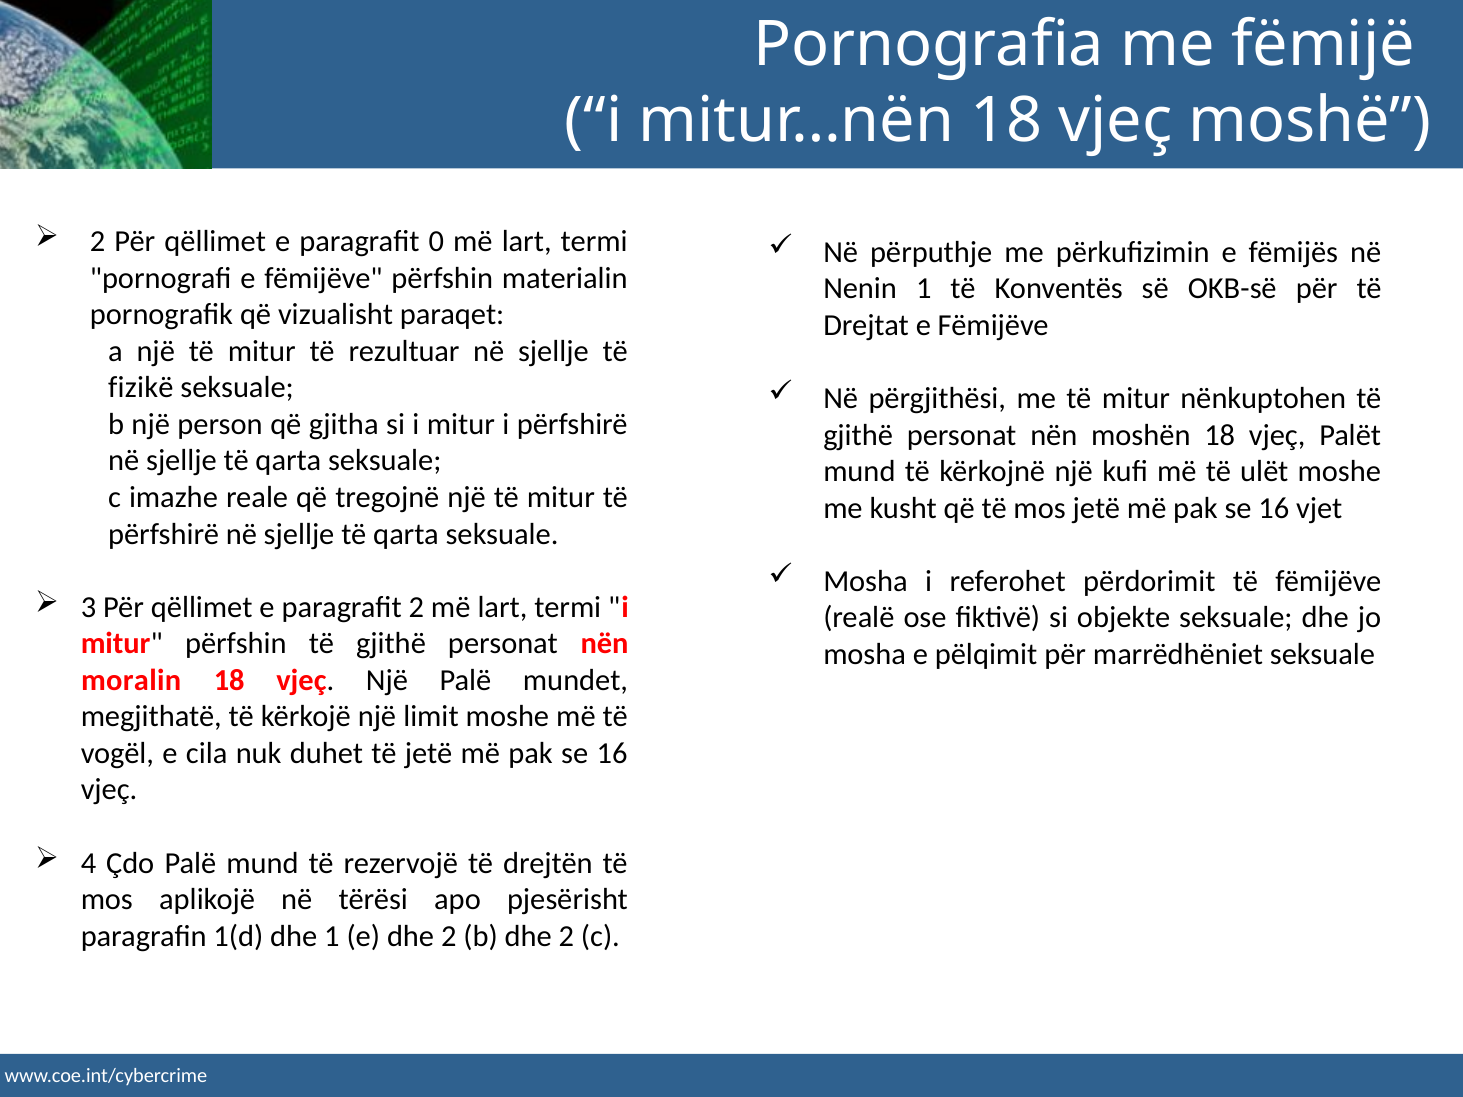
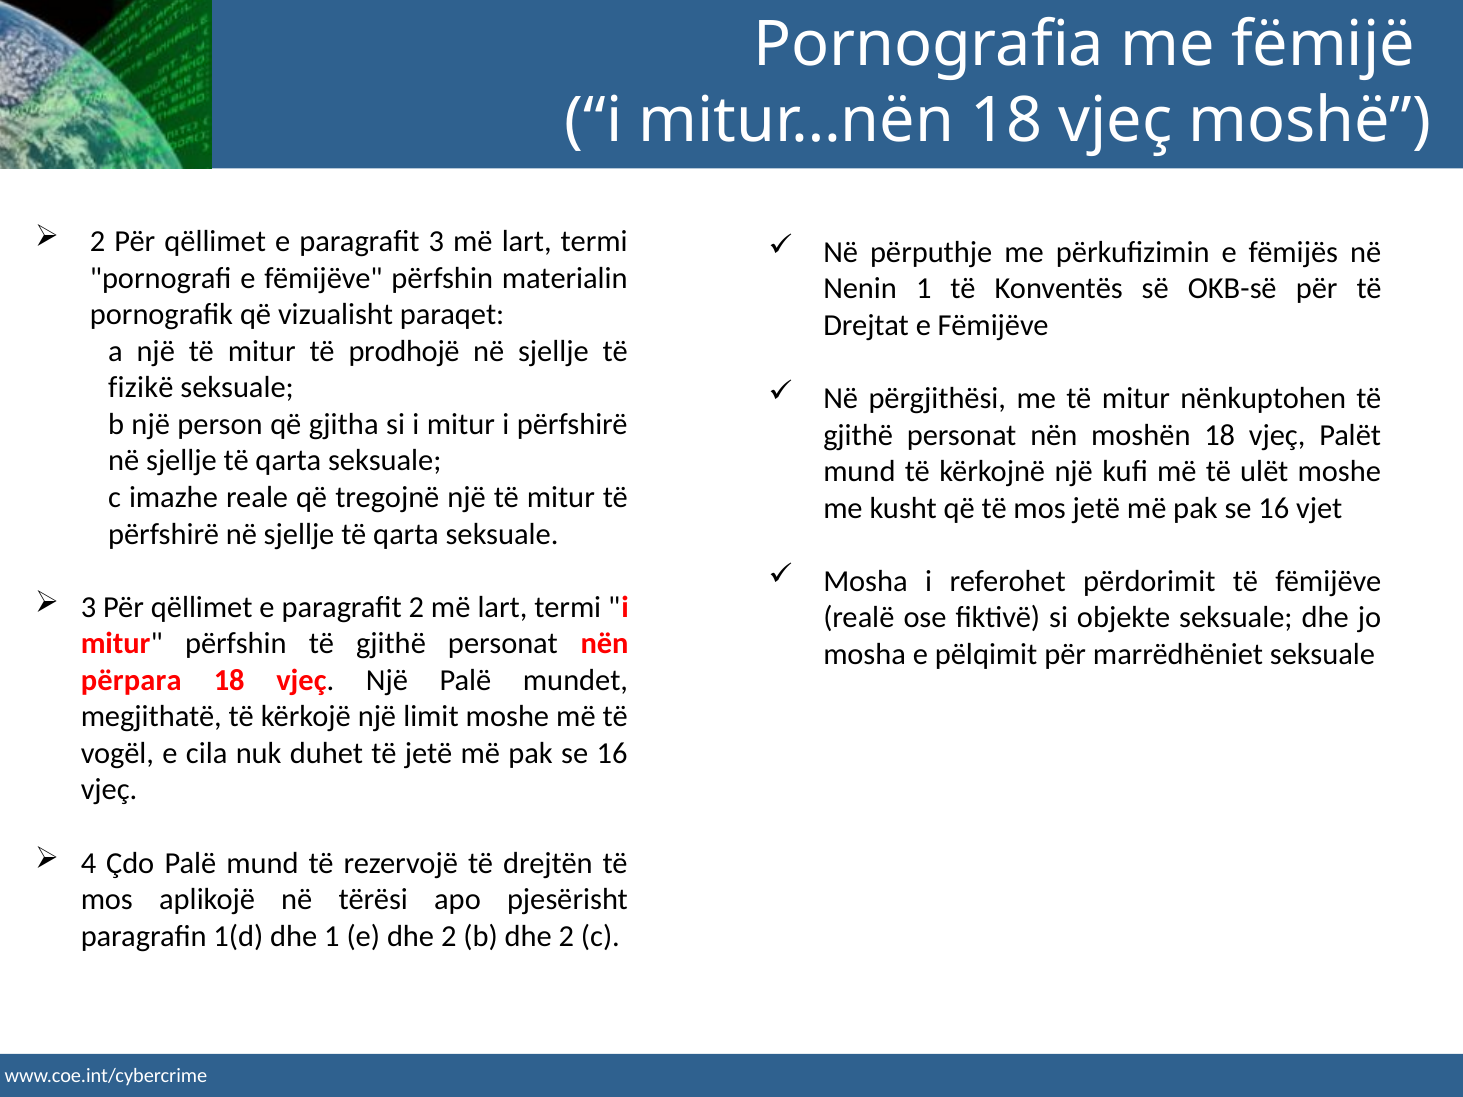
paragrafit 0: 0 -> 3 (436, 241)
rezultuar: rezultuar -> prodhojë (404, 351)
moralin: moralin -> përpara (131, 680)
